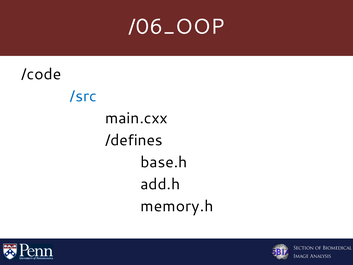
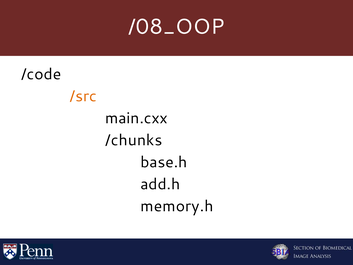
/06_OOP: /06_OOP -> /08_OOP (176, 27)
/src colour: blue -> orange (83, 96)
/defines: /defines -> /chunks (134, 140)
